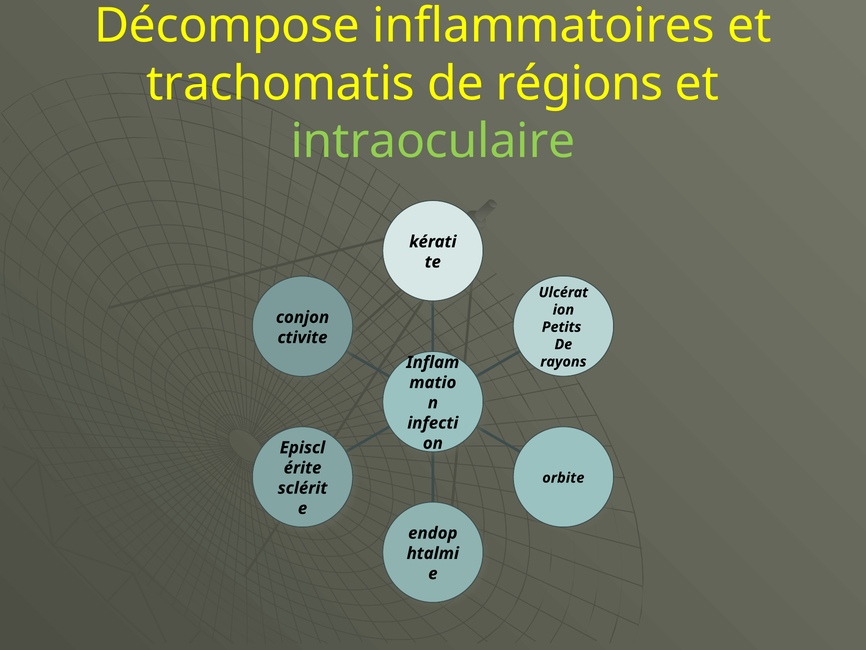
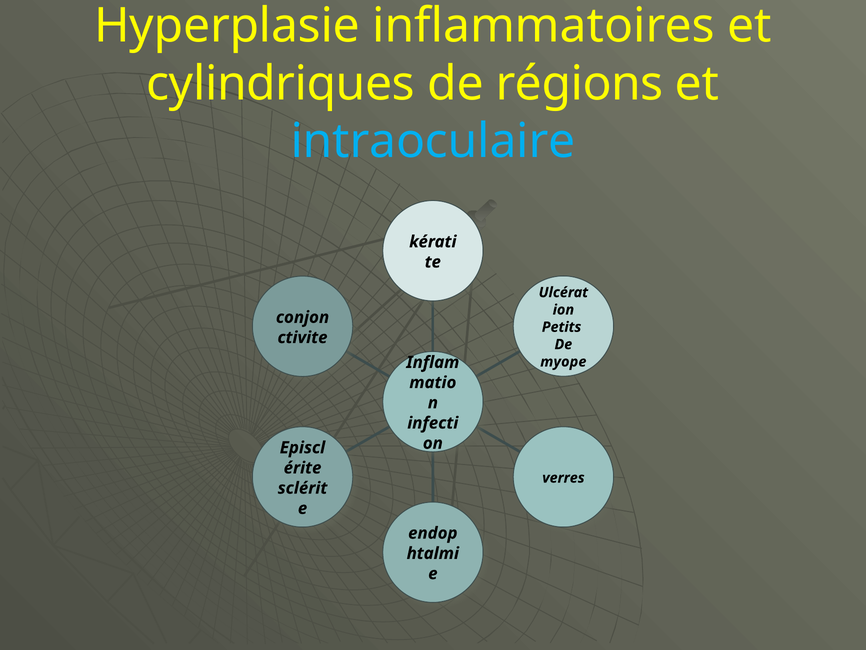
Décompose: Décompose -> Hyperplasie (227, 26)
trachomatis: trachomatis -> cylindriques (281, 84)
intraoculaire colour: light green -> light blue (433, 141)
rayons: rayons -> myope (563, 361)
orbite: orbite -> verres (563, 478)
